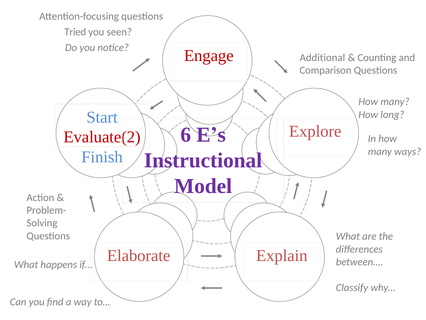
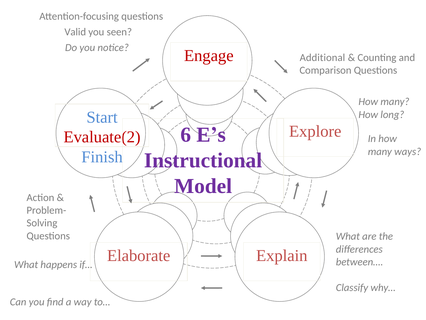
Tried: Tried -> Valid (75, 32)
